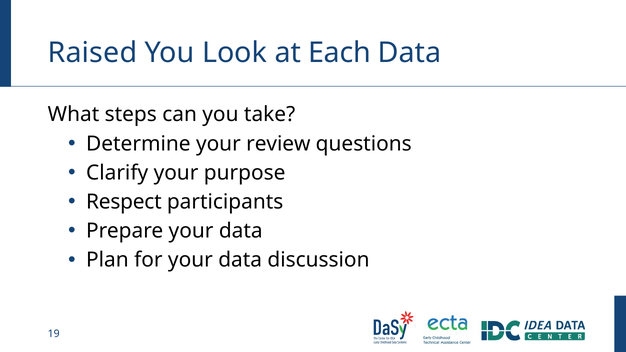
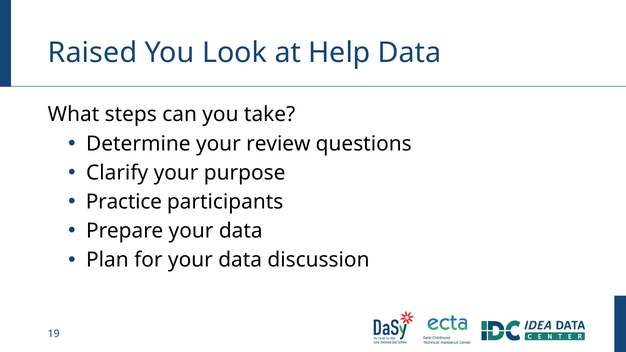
Each: Each -> Help (339, 53)
Respect: Respect -> Practice (124, 202)
